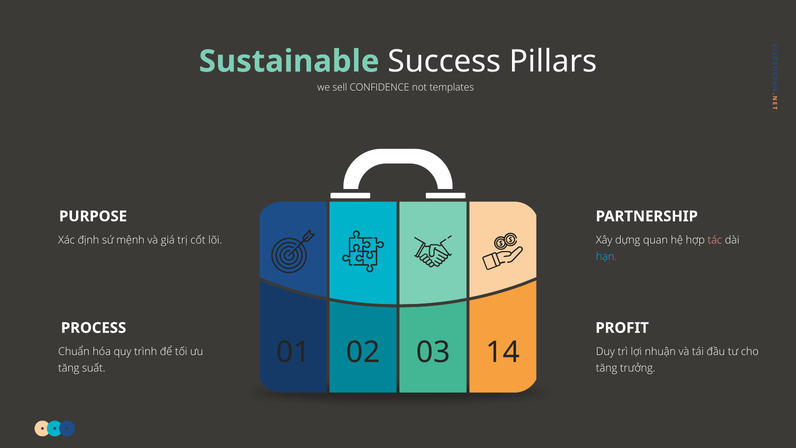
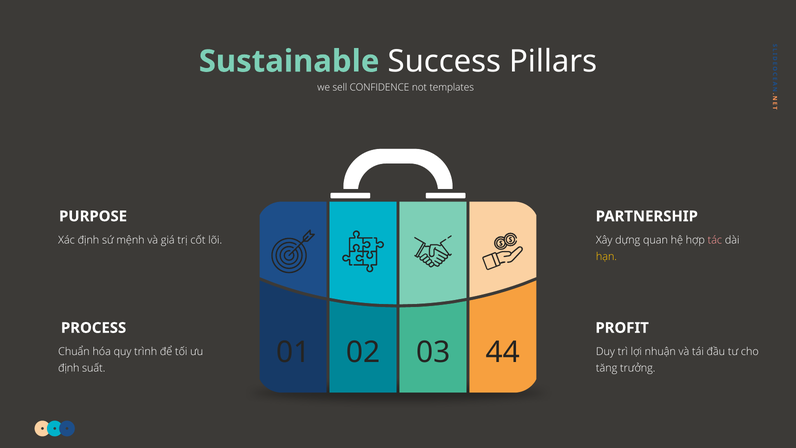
hạn colour: light blue -> yellow (606, 257)
14: 14 -> 44 (503, 352)
tăng: tăng -> định (69, 368)
